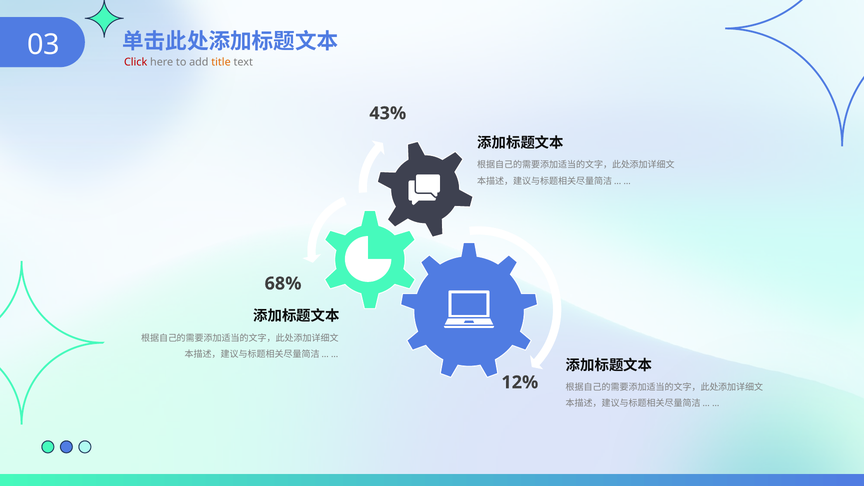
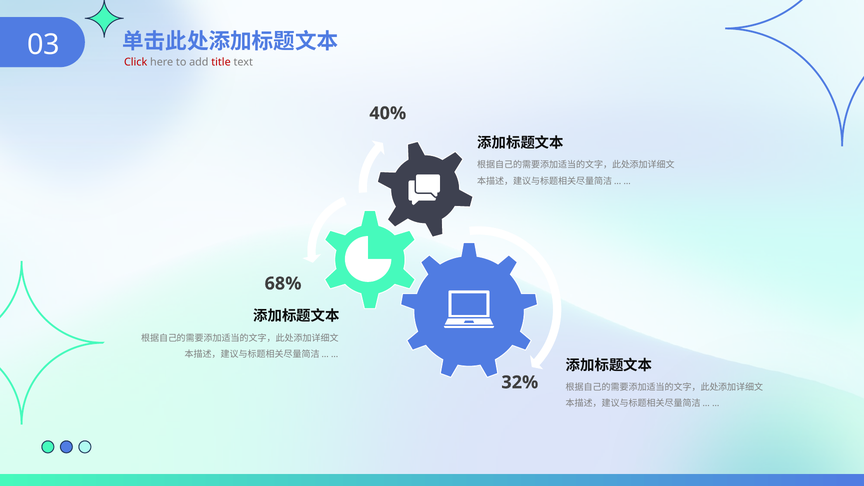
title colour: orange -> red (221, 62)
43%: 43% -> 40% (388, 113)
12%: 12% -> 32% (520, 382)
